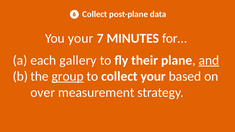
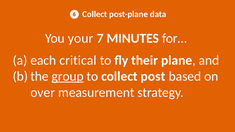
gallery: gallery -> critical (78, 60)
and underline: present -> none (209, 60)
collect your: your -> post (153, 76)
